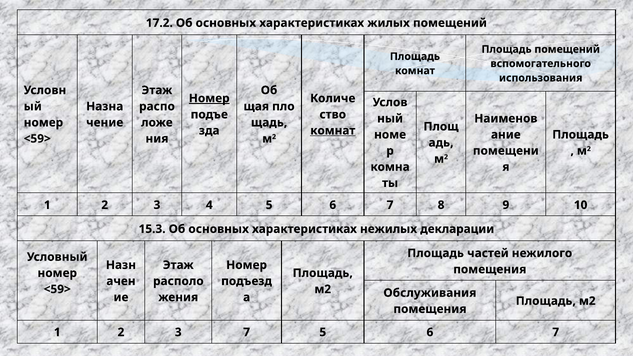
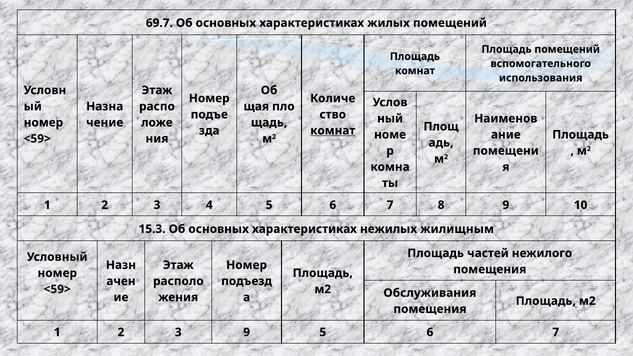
17.2: 17.2 -> 69.7 (159, 23)
Номер underline: present -> none (209, 98)
декларации: декларации -> жилищным (457, 229)
3 7: 7 -> 9 (247, 332)
